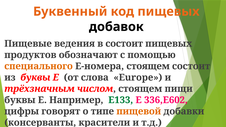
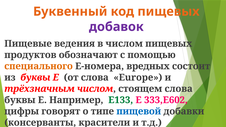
добавок colour: black -> purple (116, 27)
в состоит: состоит -> числом (124, 44)
Е-номера стоящем: стоящем -> вредных (148, 66)
стоящем пищи: пищи -> слова (179, 89)
336,Е602: 336,Е602 -> 333,Е602 (166, 100)
пищевой colour: orange -> blue (139, 111)
